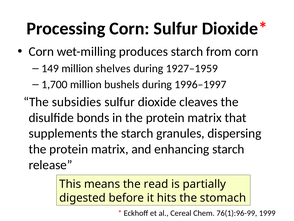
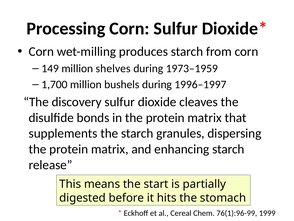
1927–1959: 1927–1959 -> 1973–1959 (192, 68)
subsidies: subsidies -> discovery (77, 102)
read: read -> start (156, 184)
